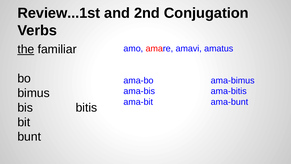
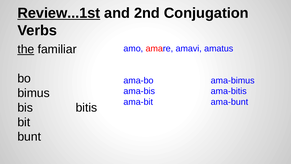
Review...1st underline: none -> present (59, 13)
